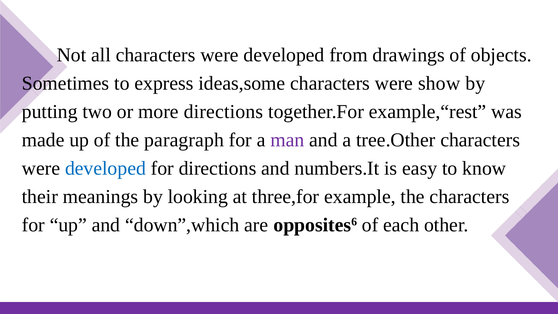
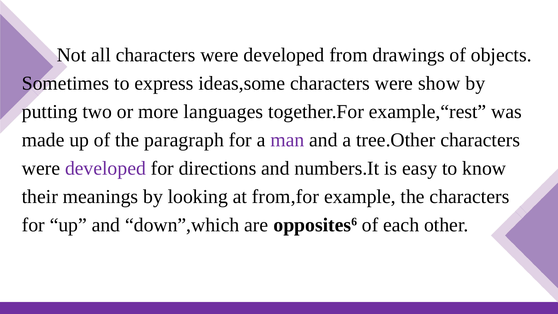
more directions: directions -> languages (223, 111)
developed colour: blue -> purple (105, 168)
three,for: three,for -> from,for (286, 197)
